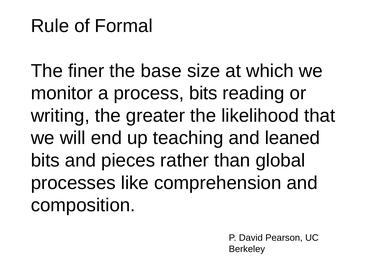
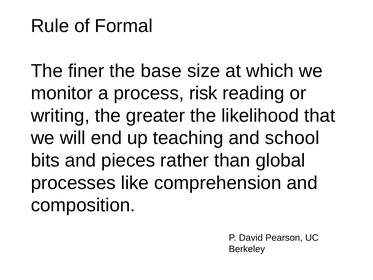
process bits: bits -> risk (203, 93)
leaned: leaned -> school (292, 138)
